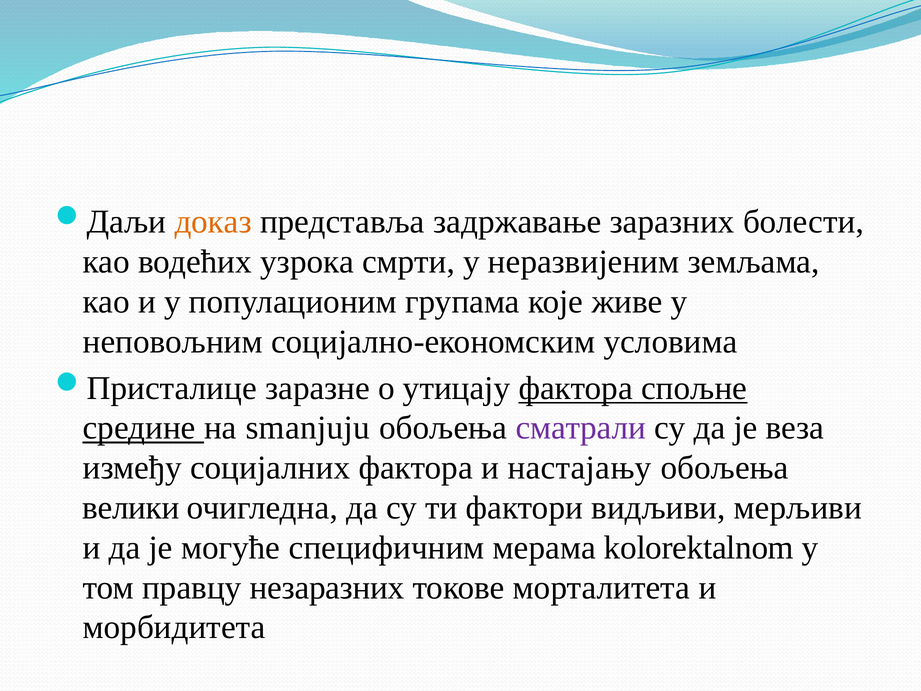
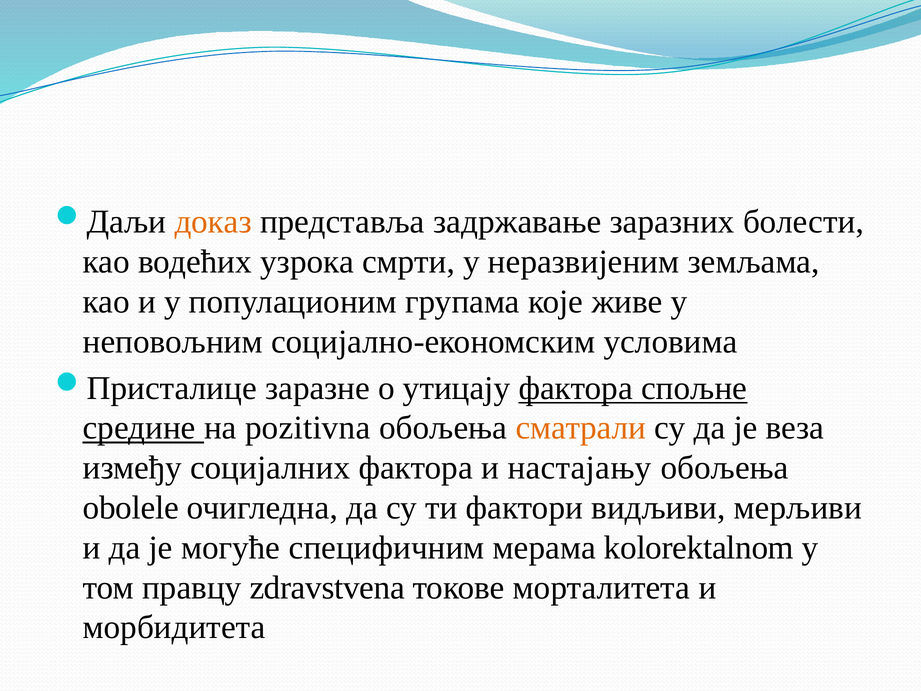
smanjuju: smanjuju -> pozitivna (308, 428)
сматрали colour: purple -> orange (581, 428)
вeлики: вeлики -> obolele (131, 508)
незаразних: незаразних -> zdravstvena (327, 587)
